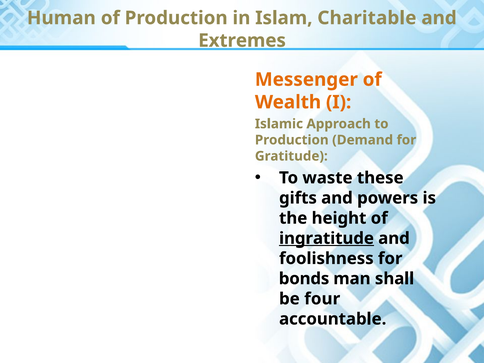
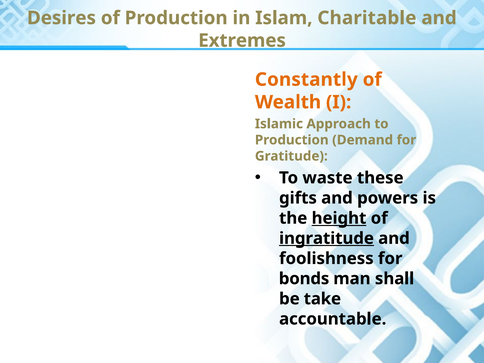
Human: Human -> Desires (61, 18)
Messenger: Messenger -> Constantly (306, 80)
height underline: none -> present (339, 218)
four: four -> take (322, 299)
